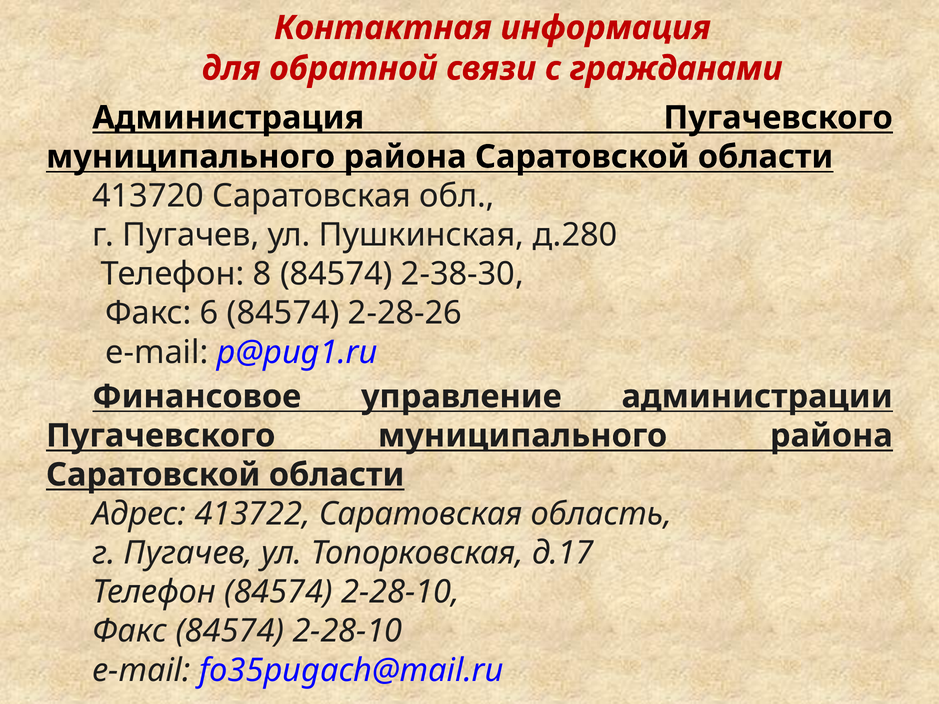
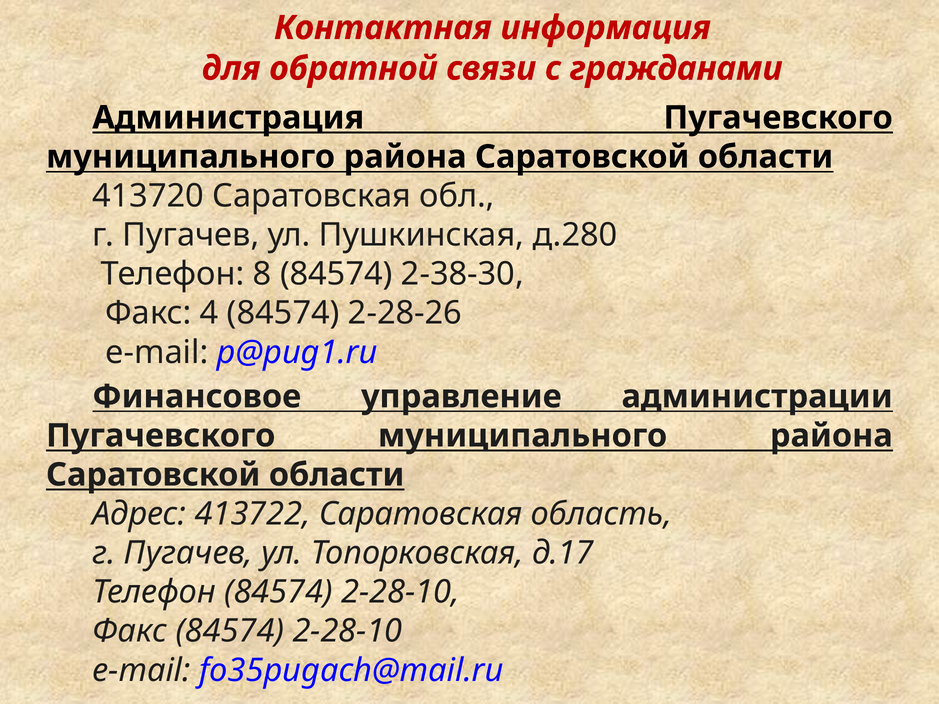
6: 6 -> 4 (209, 313)
